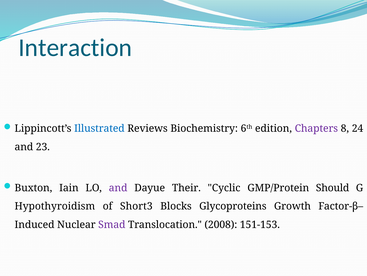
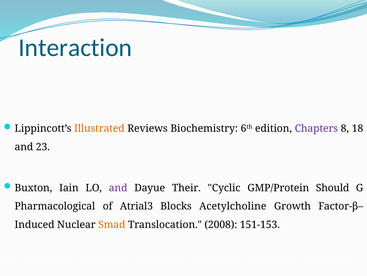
Illustrated colour: blue -> orange (99, 128)
24: 24 -> 18 (358, 128)
Hypothyroidism: Hypothyroidism -> Pharmacological (55, 206)
Short3: Short3 -> Atrial3 (136, 206)
Glycoproteins: Glycoproteins -> Acetylcholine (233, 206)
Smad colour: purple -> orange (112, 224)
